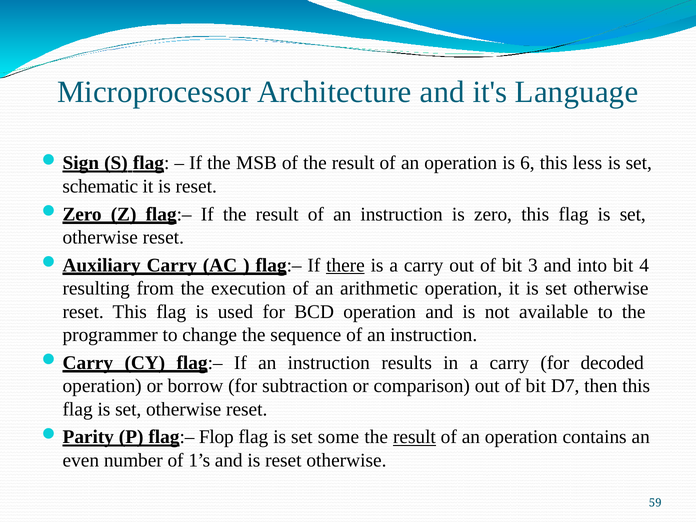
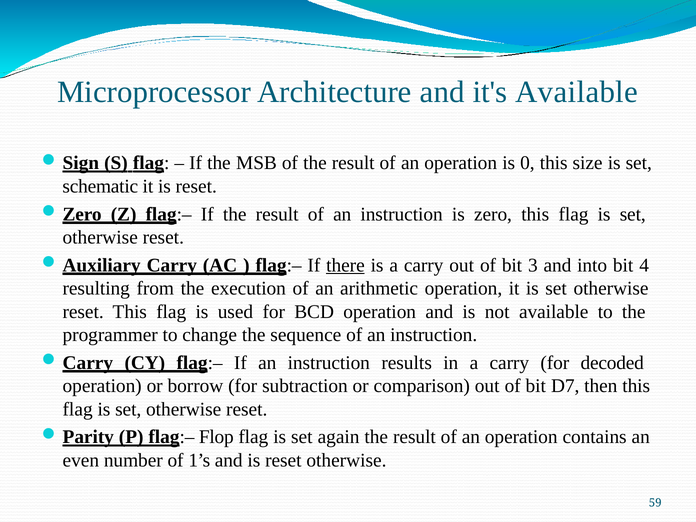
it's Language: Language -> Available (577, 92)
6: 6 -> 0 (527, 163)
less: less -> size (588, 163)
some: some -> again (339, 437)
result underline: present -> none (414, 437)
